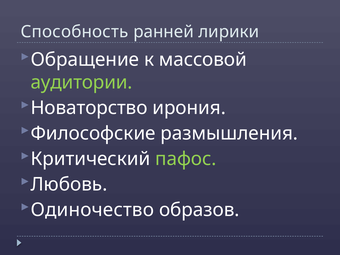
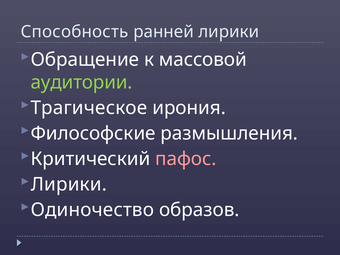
Новаторство: Новаторство -> Трагическое (89, 108)
пафос colour: light green -> pink (186, 159)
Любовь: Любовь -> Лирики (69, 184)
